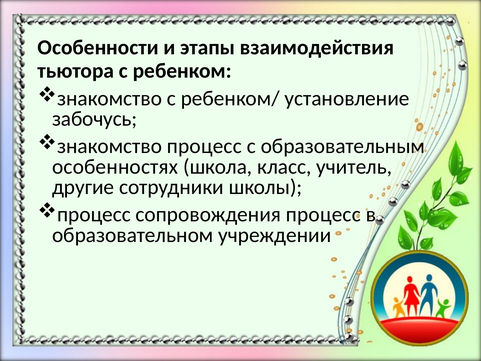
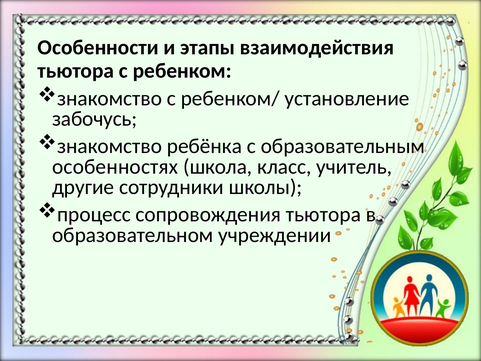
знакомство процесс: процесс -> ребёнка (204, 146)
сопровождения процесс: процесс -> тьютора (323, 214)
